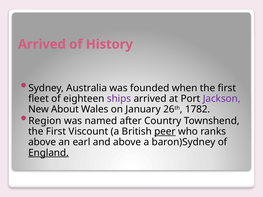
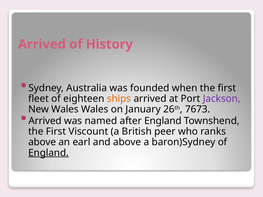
ships colour: purple -> orange (119, 99)
New About: About -> Wales (65, 109)
1782: 1782 -> 7673 (198, 109)
Region: Region -> Arrived (45, 121)
after Country: Country -> England (163, 121)
peer underline: present -> none (165, 132)
